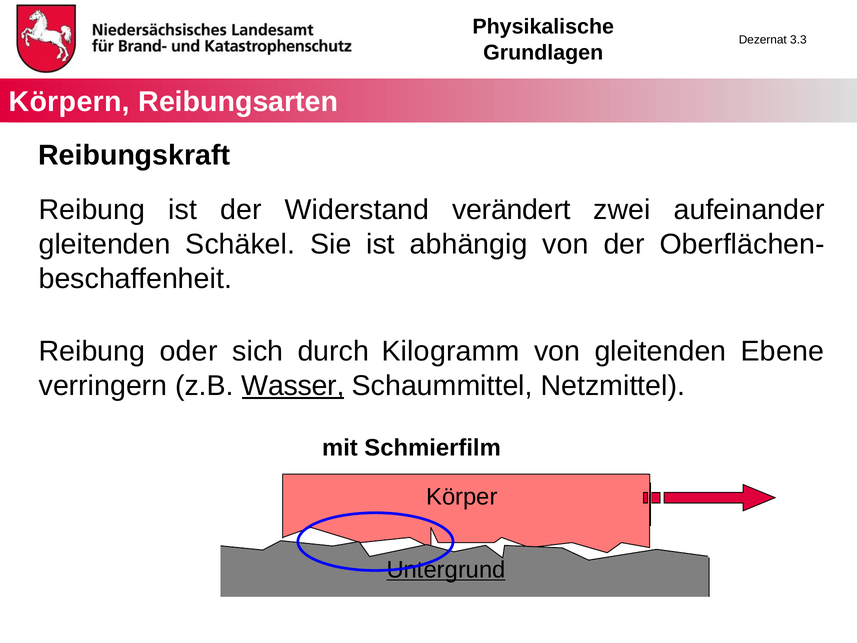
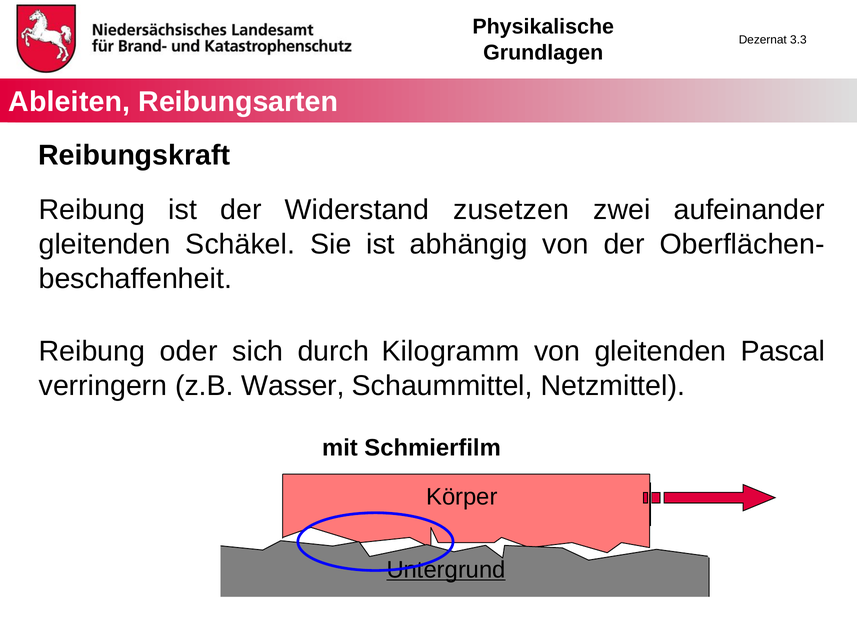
Körpern: Körpern -> Ableiten (69, 102)
verändert: verändert -> zusetzen (511, 210)
Ebene: Ebene -> Pascal (783, 351)
Wasser underline: present -> none (293, 386)
